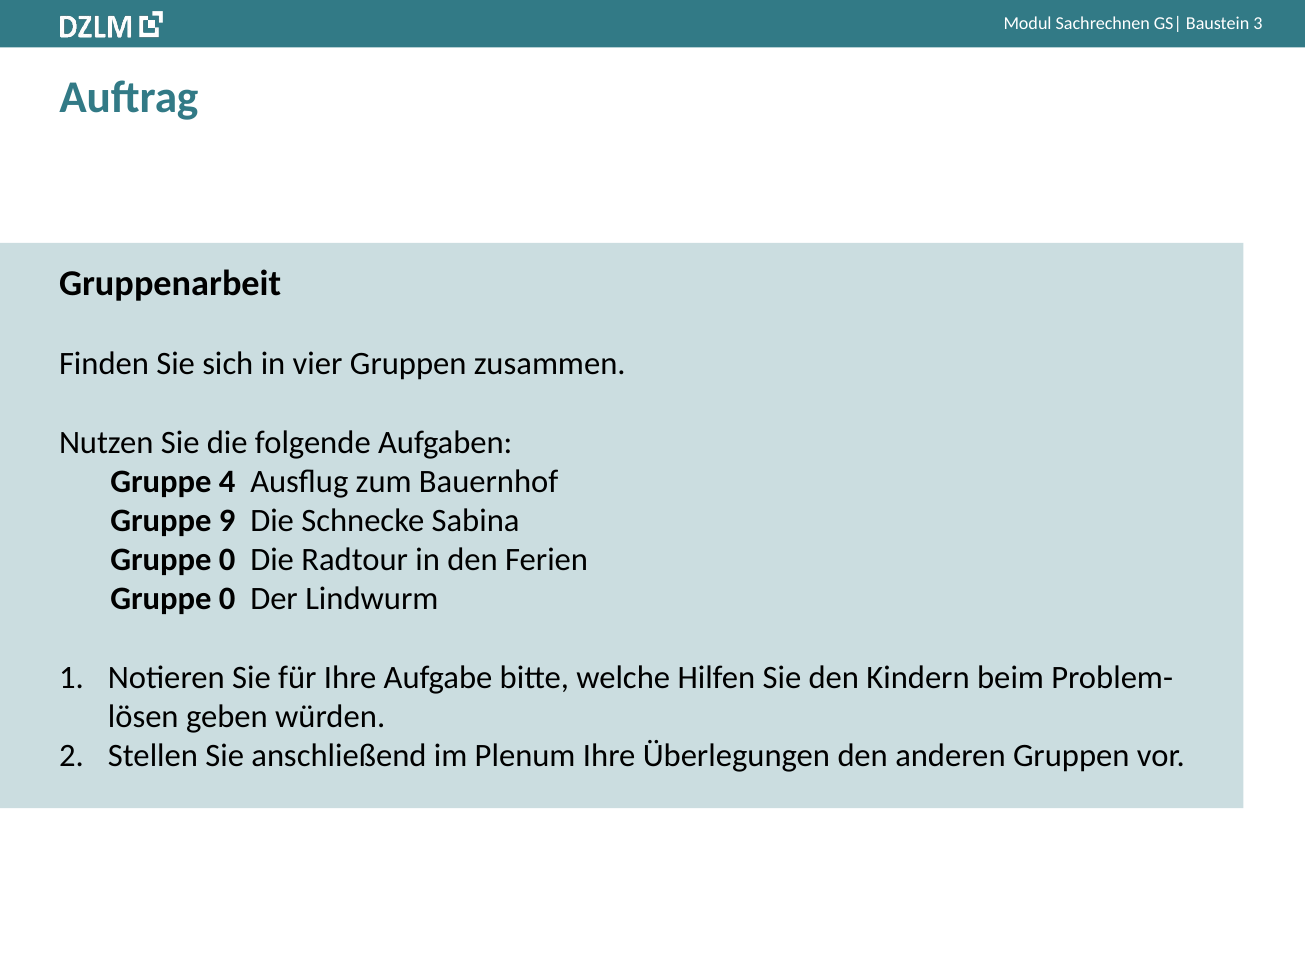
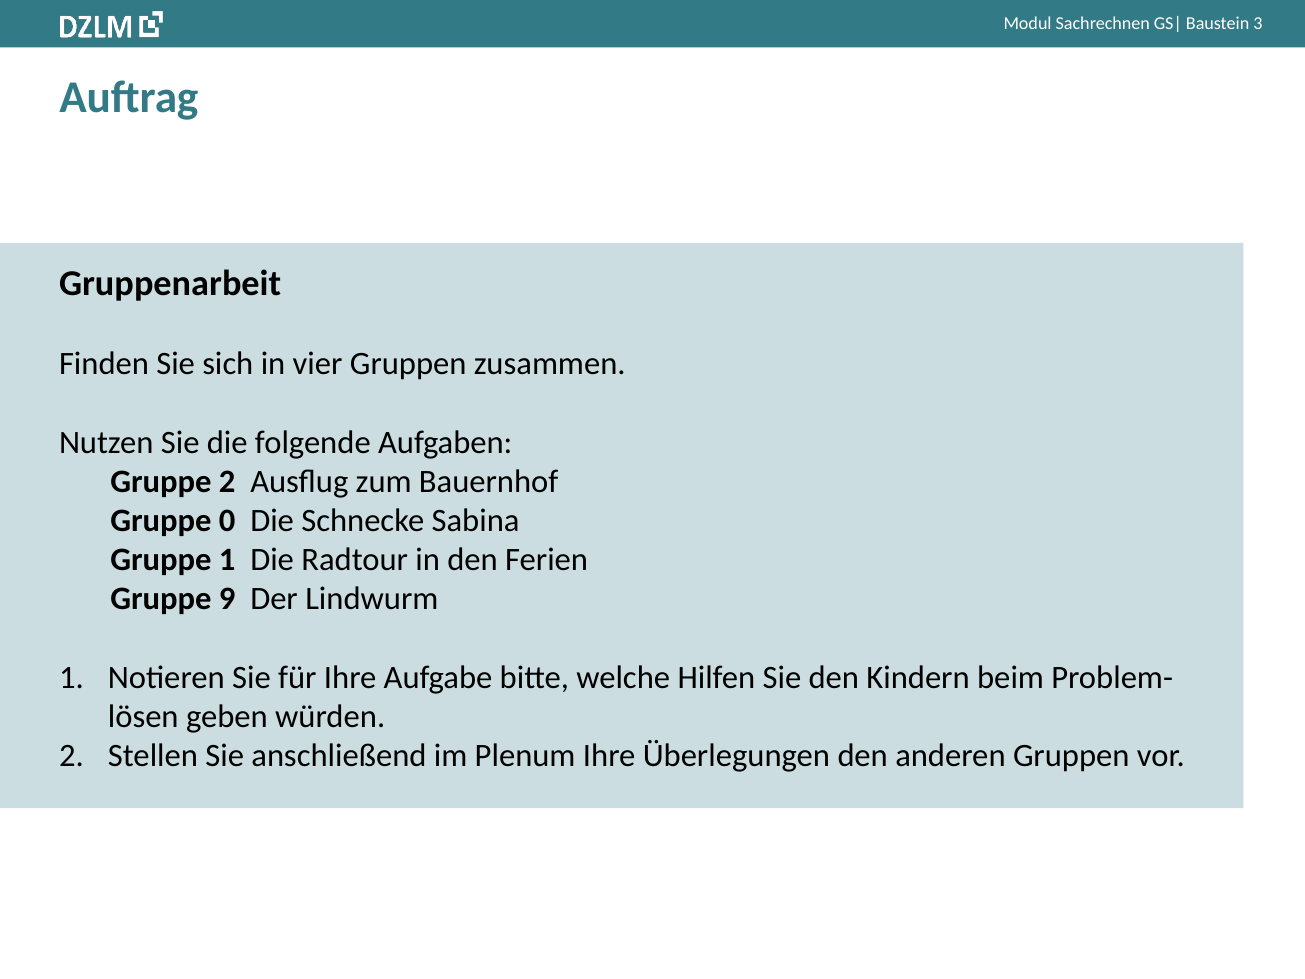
Gruppe 4: 4 -> 2 (227, 481)
9: 9 -> 0 (227, 521)
0: 0 -> 1 (227, 560)
0: 0 -> 9 (227, 599)
